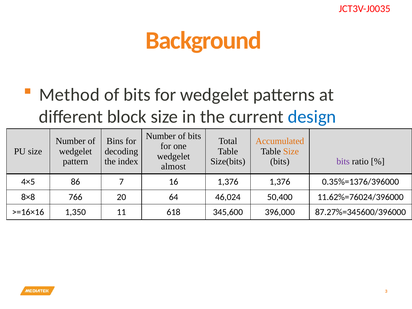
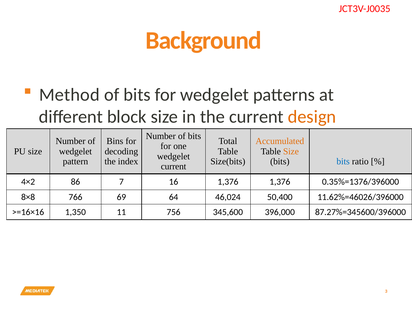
design colour: blue -> orange (312, 117)
bits colour: purple -> blue (343, 162)
almost: almost -> current (174, 167)
4×5: 4×5 -> 4×2 (28, 182)
20: 20 -> 69 (121, 197)
11.62%=76024/396000: 11.62%=76024/396000 -> 11.62%=46026/396000 (361, 197)
618: 618 -> 756 (174, 212)
